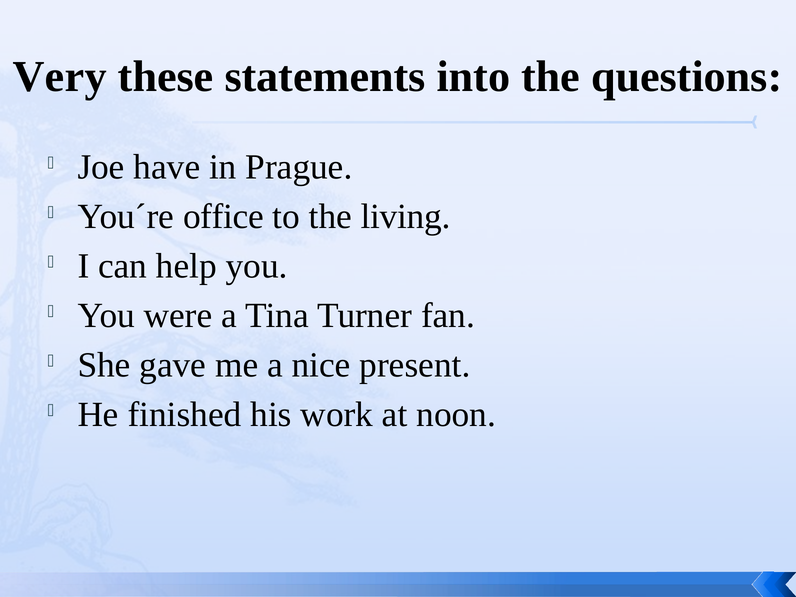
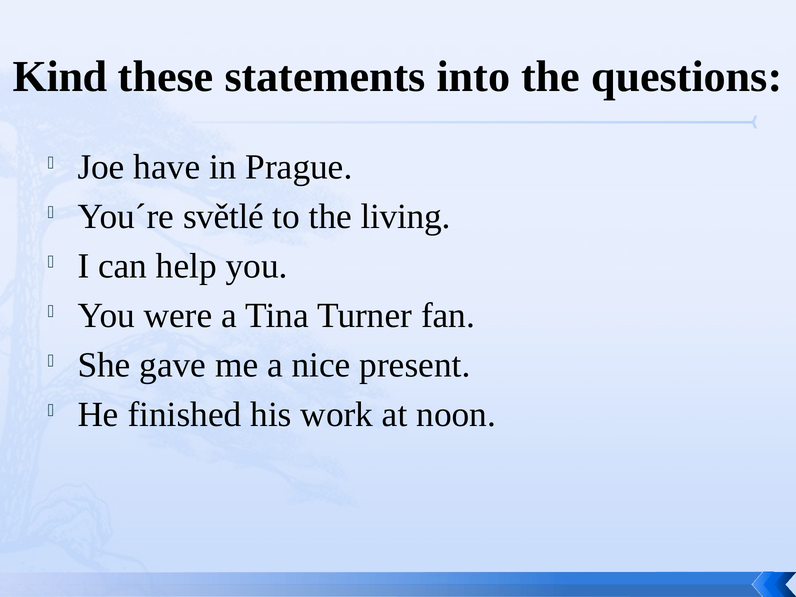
Very: Very -> Kind (60, 77)
office: office -> světlé (223, 216)
